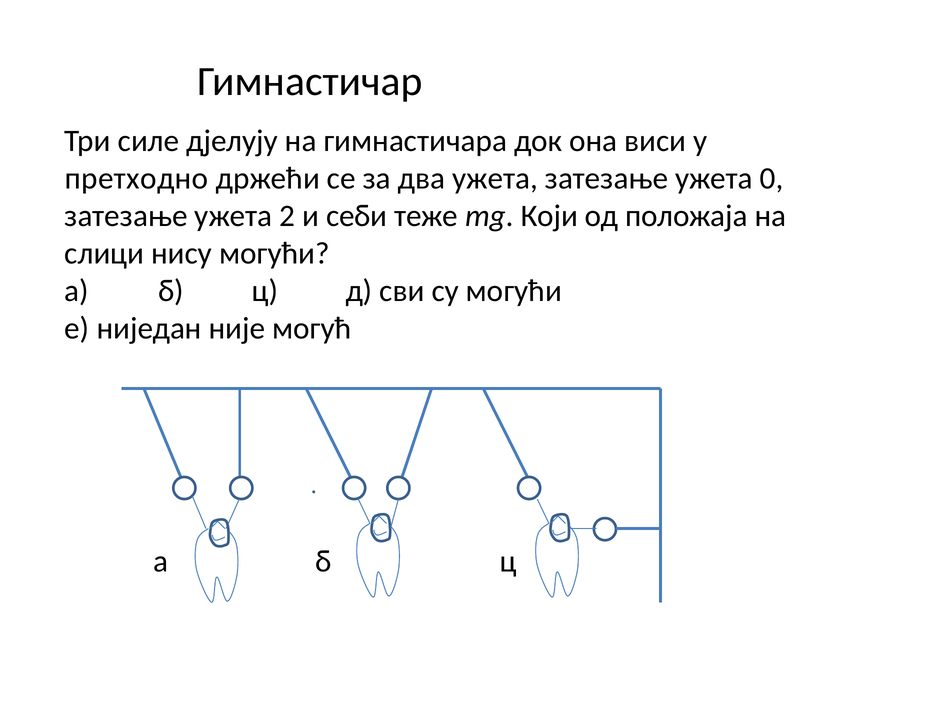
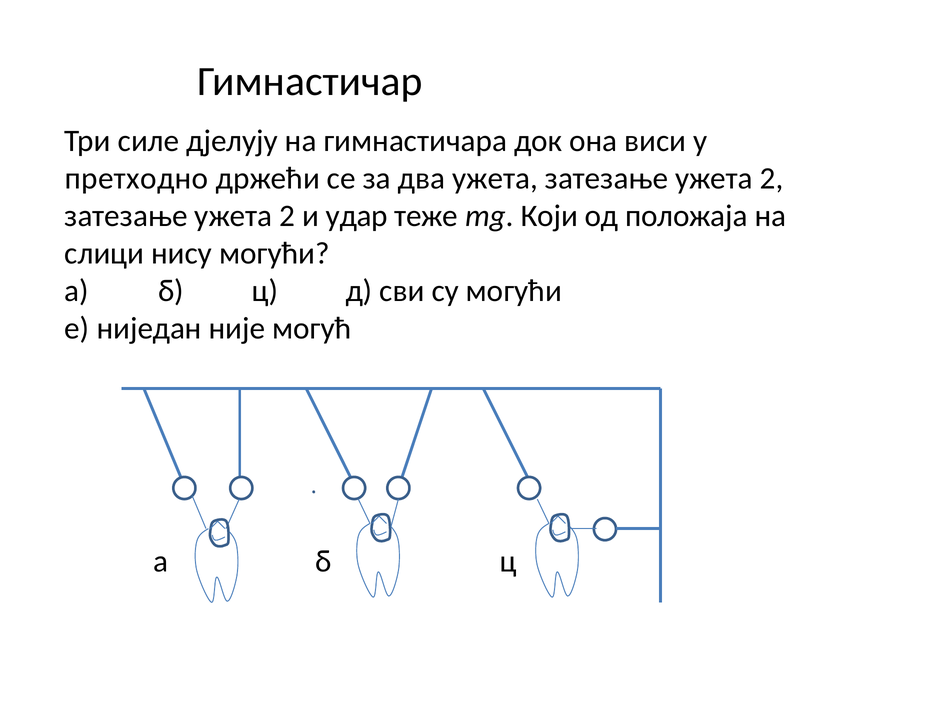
ужета затезање ужета 0: 0 -> 2 (772, 178)
себи: себи -> удар (357, 216)
